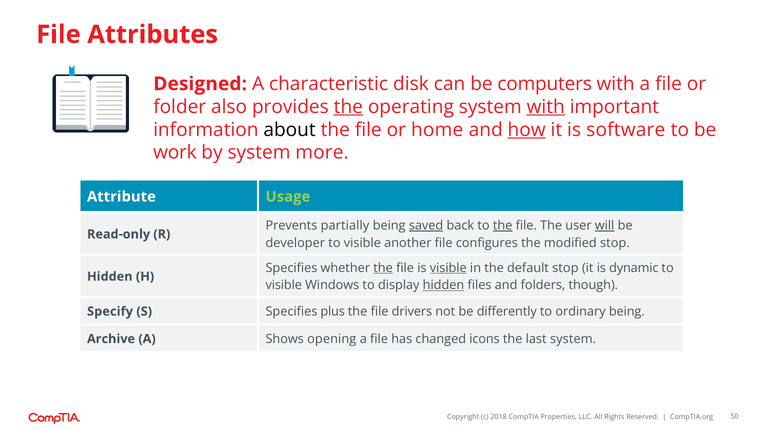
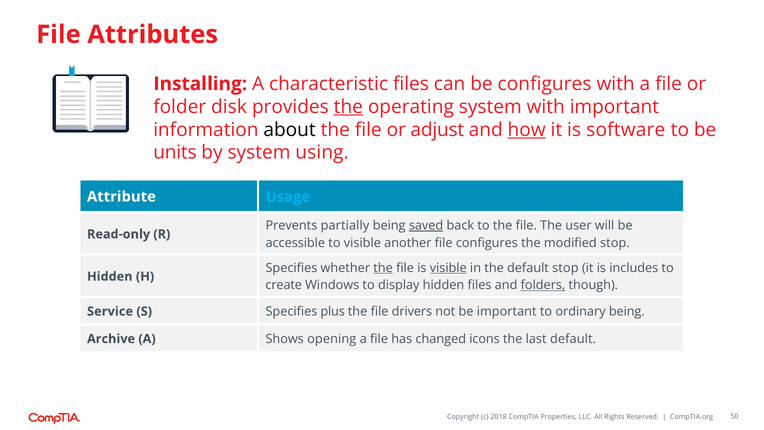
Designed: Designed -> Installing (200, 84)
characteristic disk: disk -> files (411, 84)
be computers: computers -> configures (545, 84)
also: also -> disk (229, 107)
with underline: present -> none (546, 107)
home: home -> adjust (437, 130)
work: work -> units (175, 153)
more: more -> using (322, 153)
Usage colour: light green -> light blue (288, 197)
the underline: present -> none (503, 225)
will underline: present -> none (605, 225)
developer: developer -> accessible (295, 243)
dynamic: dynamic -> includes (634, 268)
visible: visible -> create (284, 285)
hidden underline: present -> none (443, 285)
folders underline: none -> present (543, 285)
Specify: Specify -> Service (110, 311)
be differently: differently -> important (507, 311)
last system: system -> default (573, 339)
